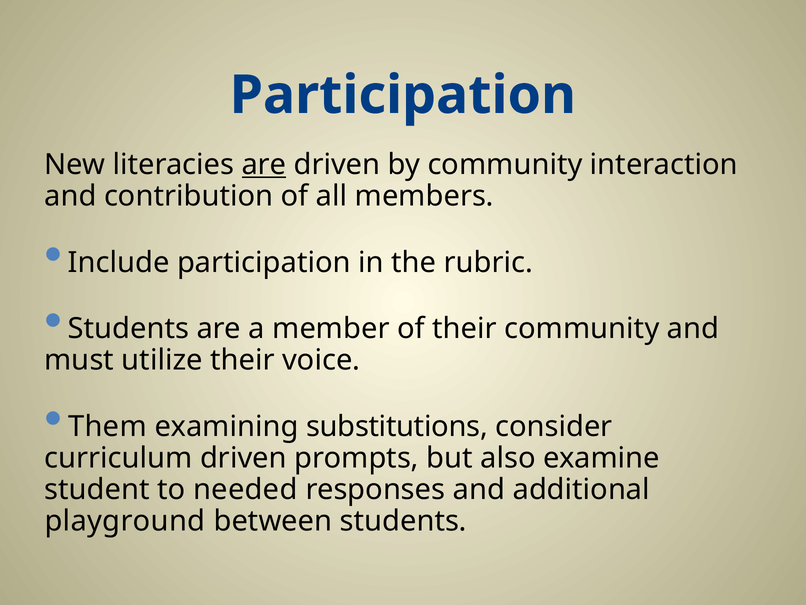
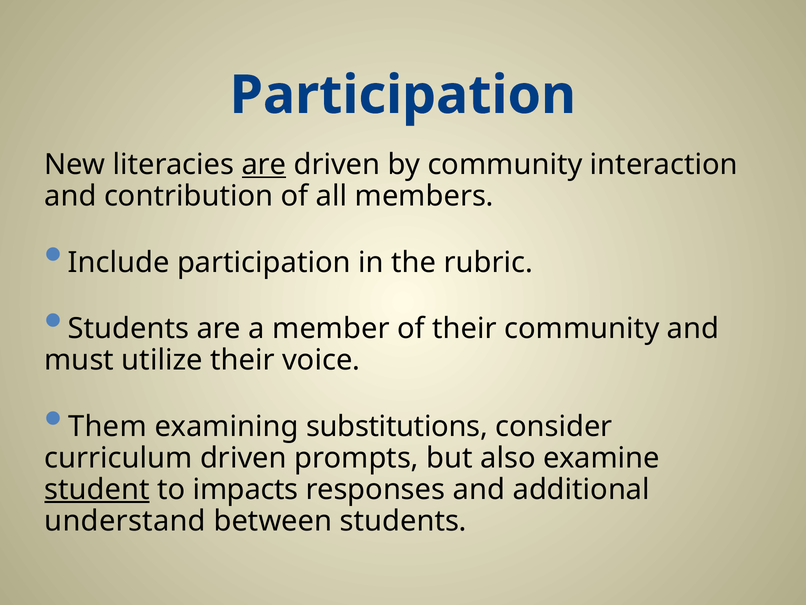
student underline: none -> present (97, 489)
needed: needed -> impacts (246, 489)
playground: playground -> understand (125, 521)
